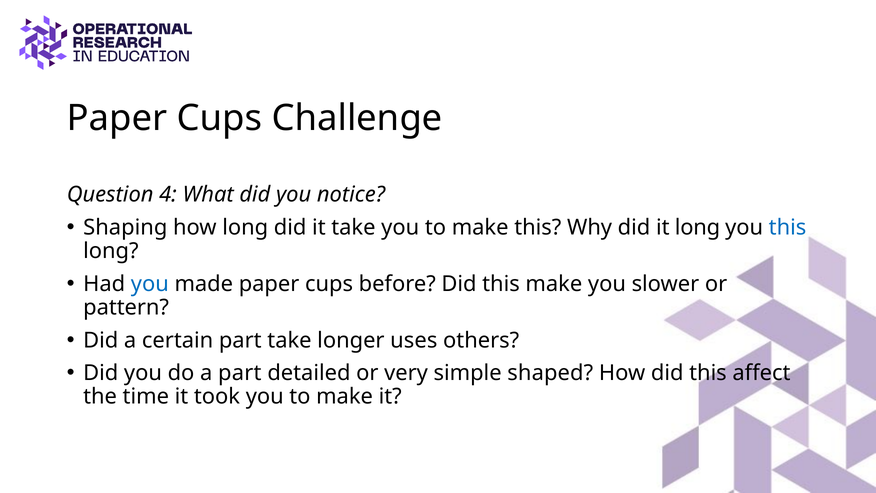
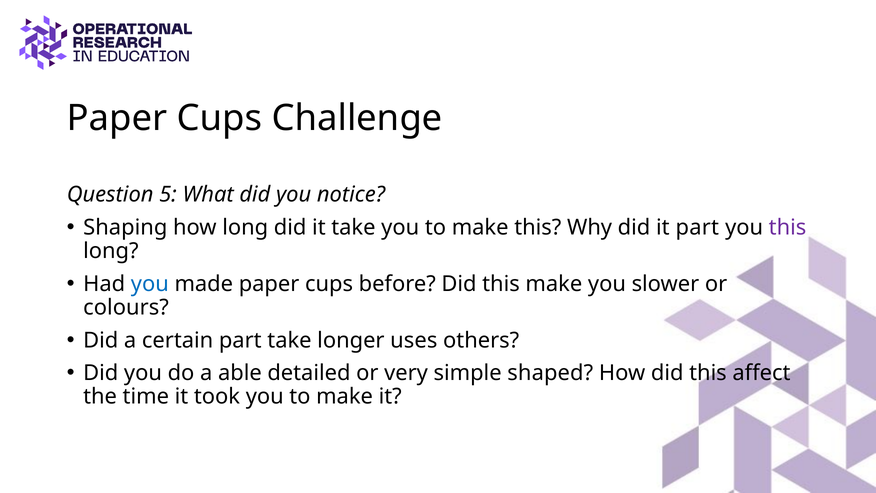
4: 4 -> 5 (168, 194)
it long: long -> part (697, 227)
this colour: blue -> purple (788, 227)
pattern: pattern -> colours (126, 307)
a part: part -> able (240, 373)
